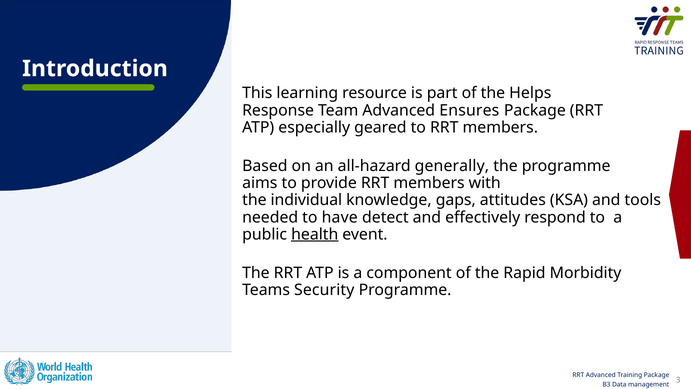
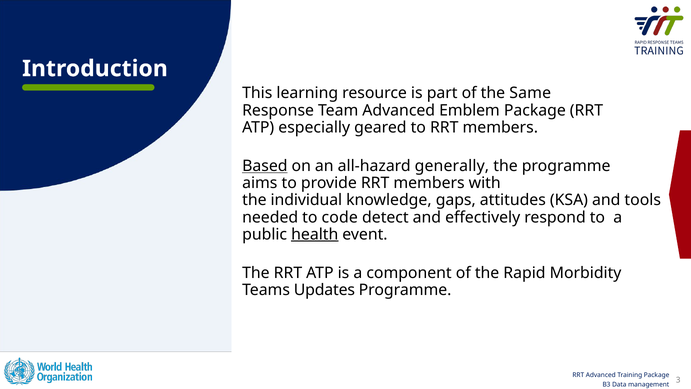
Helps: Helps -> Same (530, 93)
Ensures: Ensures -> Emblem (469, 110)
Based underline: none -> present (265, 166)
have: have -> code (340, 217)
Security: Security -> Updates (324, 290)
